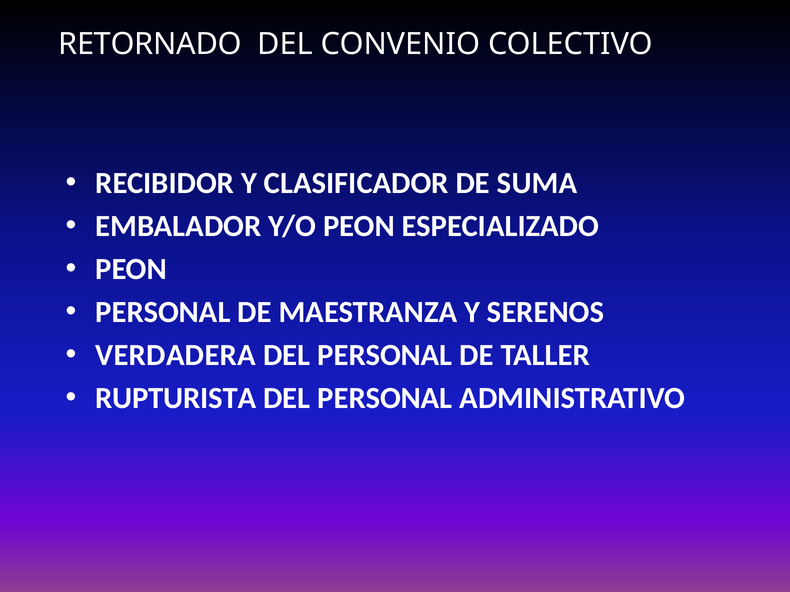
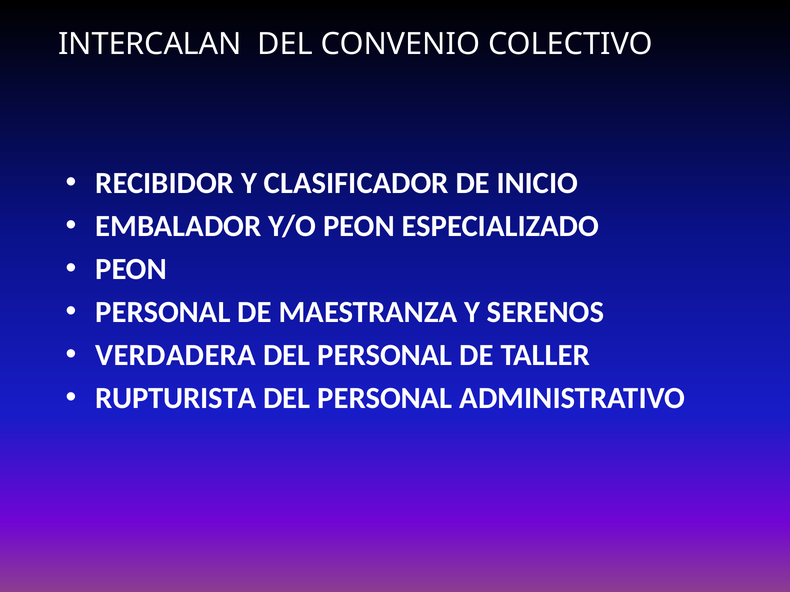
RETORNADO: RETORNADO -> INTERCALAN (150, 44)
SUMA: SUMA -> INICIO (537, 183)
